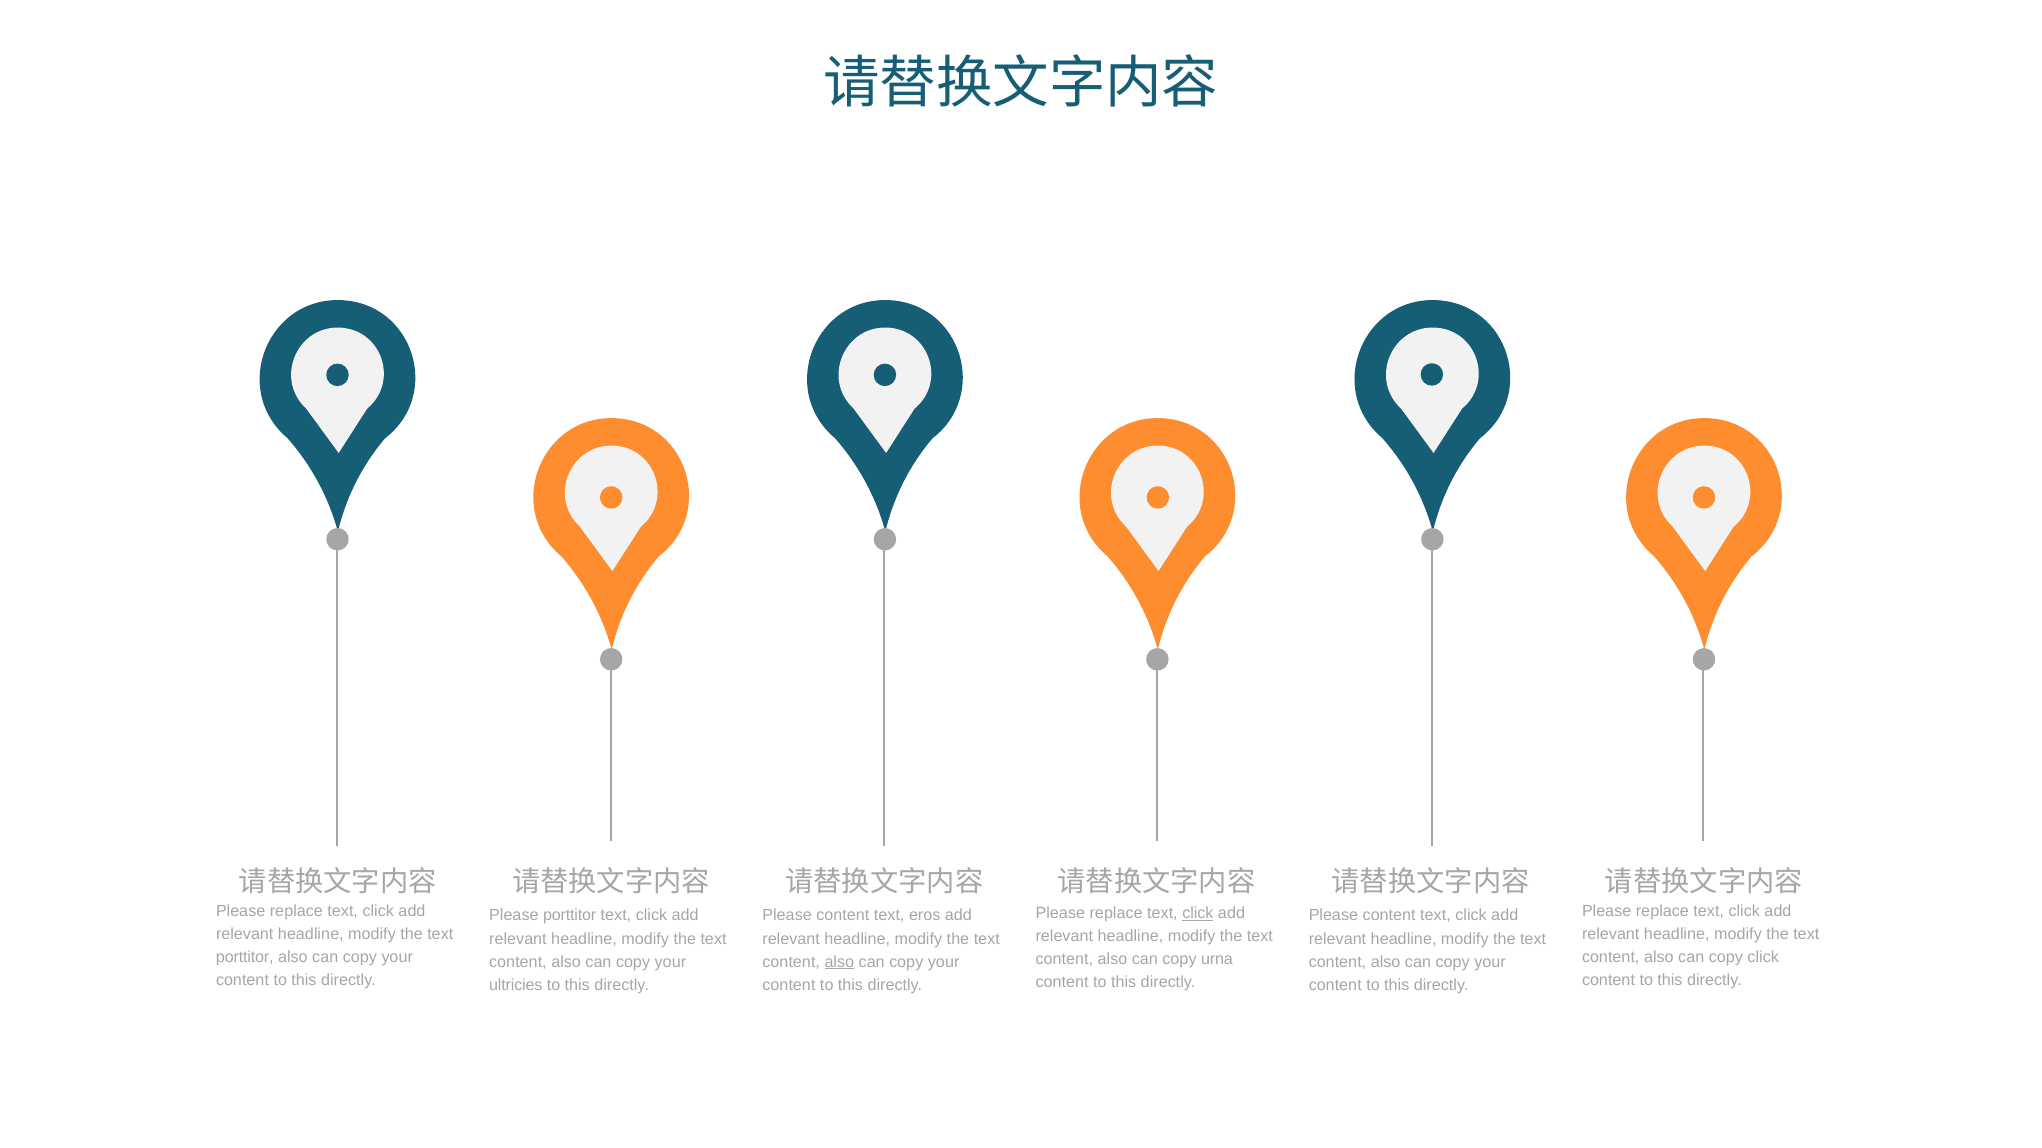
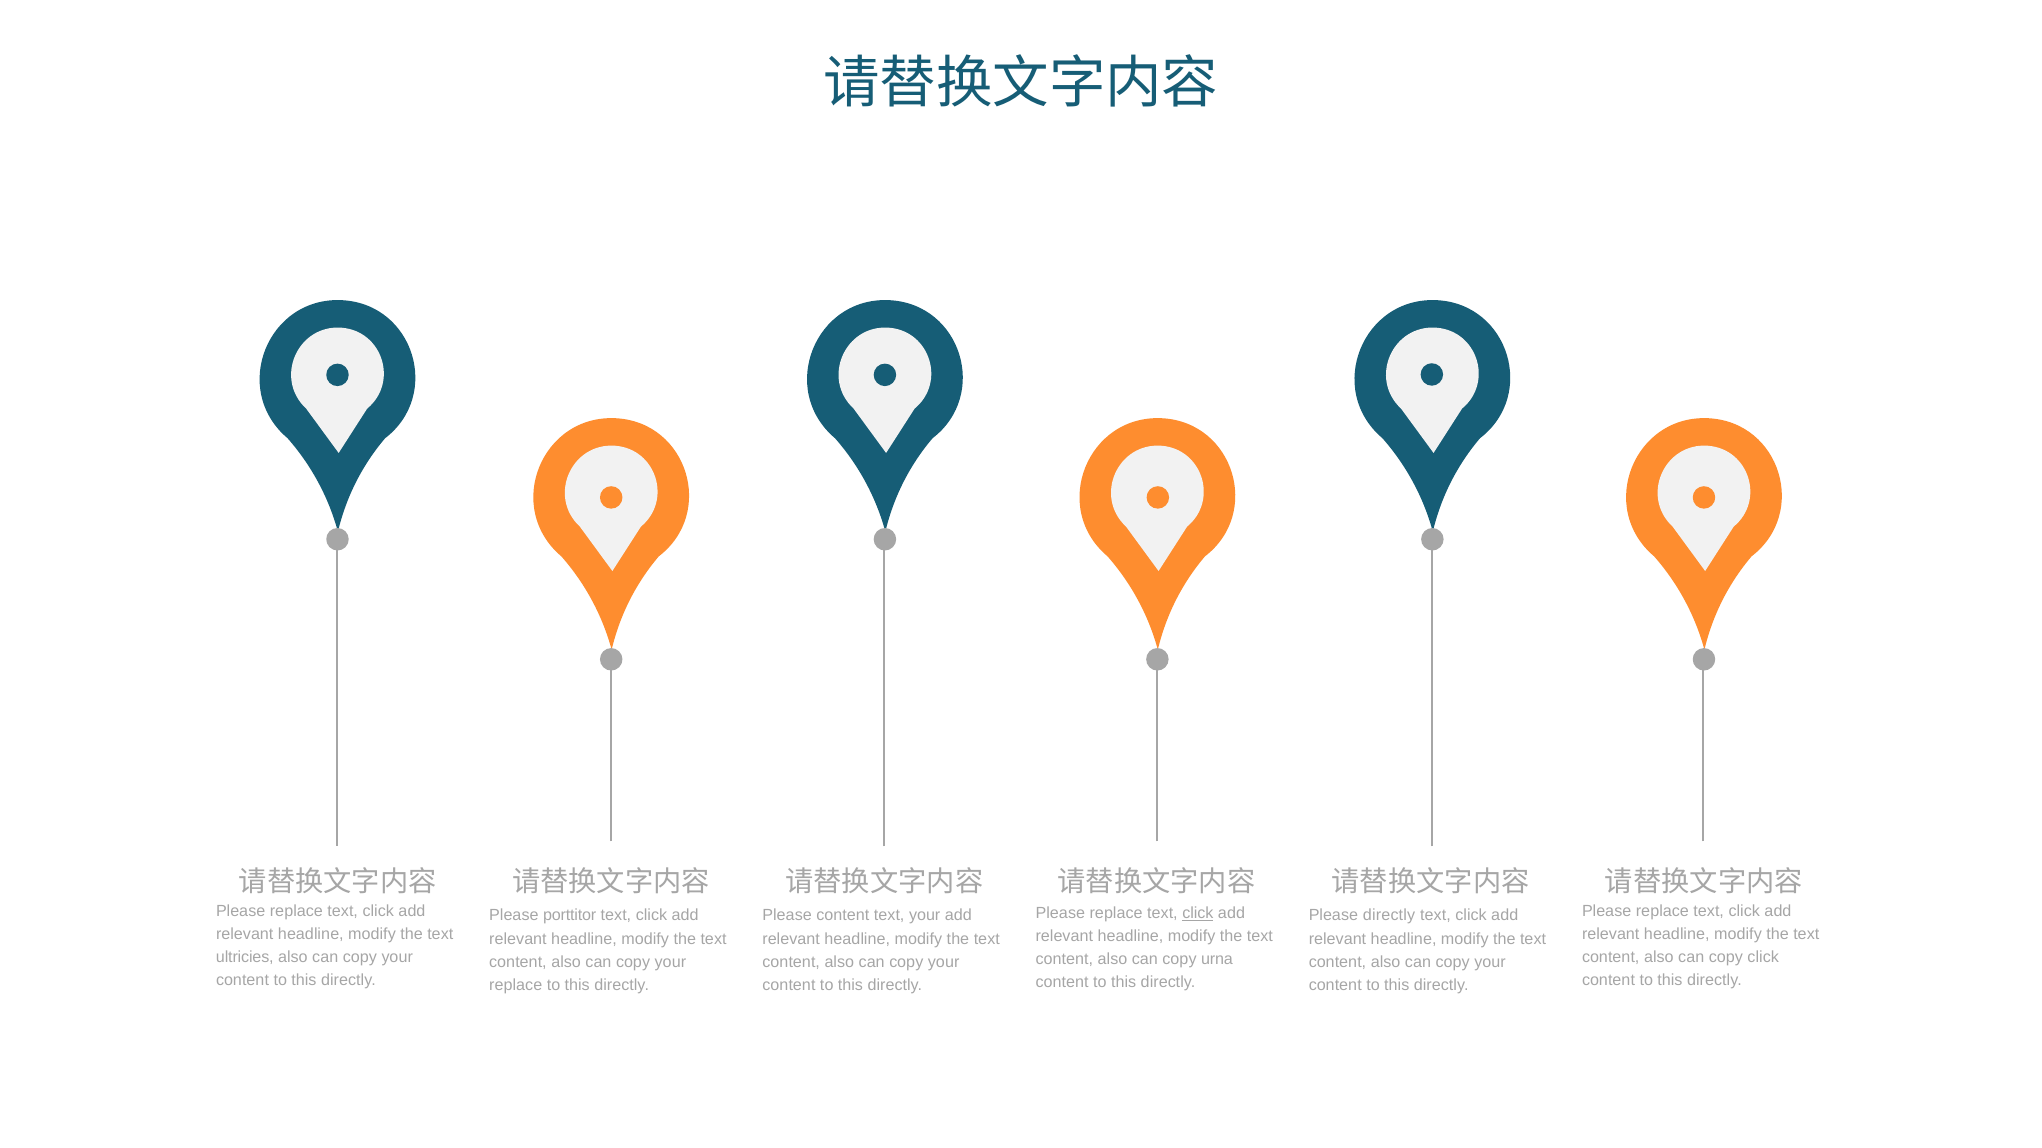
text eros: eros -> your (925, 916)
content: content -> directly (1389, 916)
porttitor: porttitor -> ultricies (245, 958)
also underline: present -> none (839, 962)
ultricies: ultricies -> replace (516, 985)
